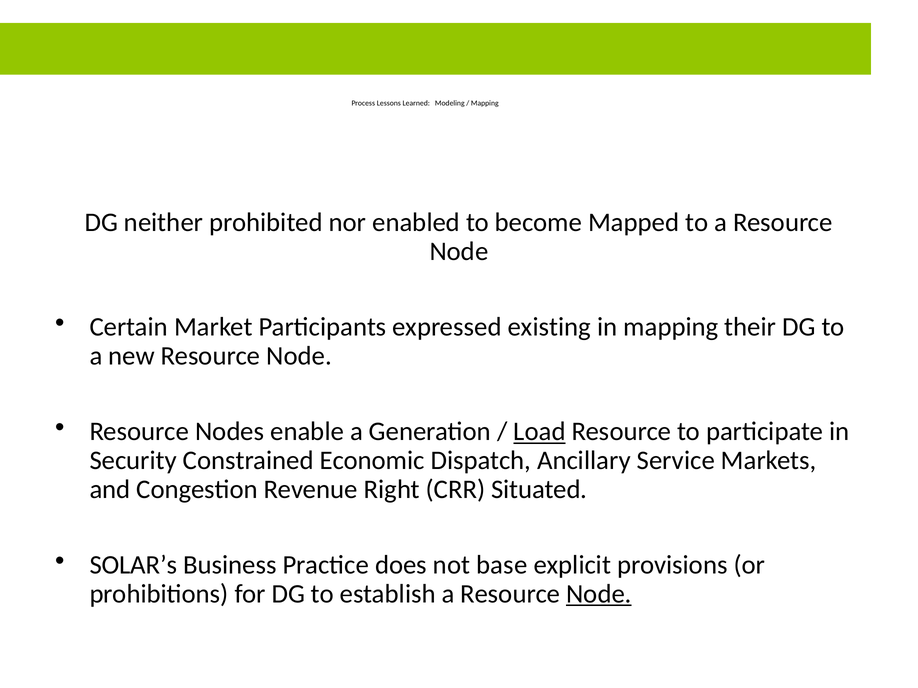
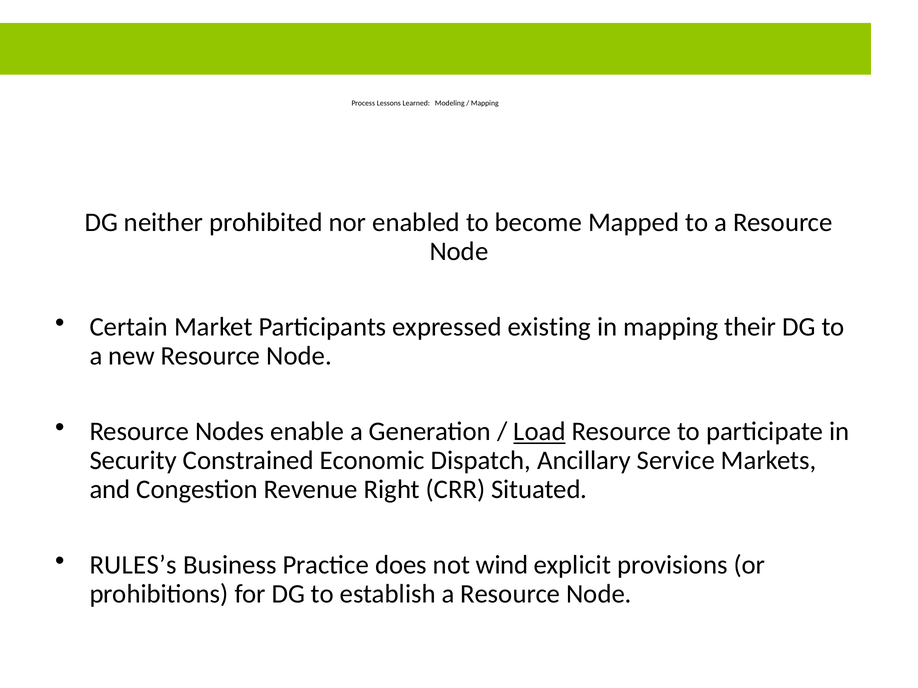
SOLAR’s: SOLAR’s -> RULES’s (133, 565)
base: base -> wind (502, 565)
Node underline: present -> none (599, 594)
